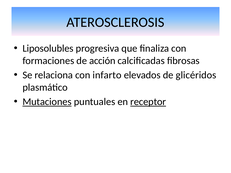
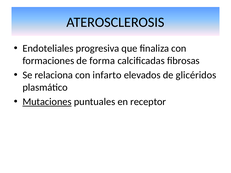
Liposolubles: Liposolubles -> Endoteliales (48, 48)
acción: acción -> forma (102, 61)
receptor underline: present -> none (148, 102)
